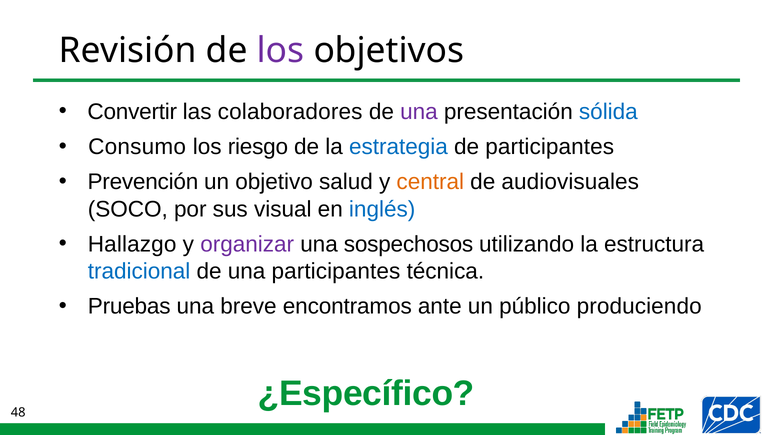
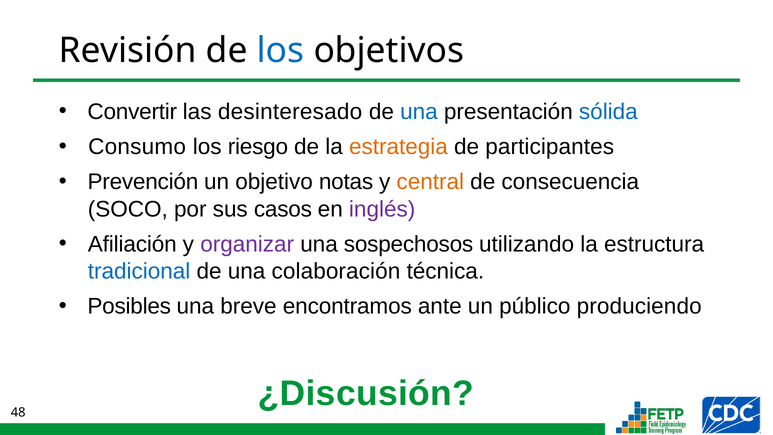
los colour: purple -> blue (281, 51)
colaboradores: colaboradores -> desinteresado (290, 112)
una colour: purple -> blue (419, 112)
estrategia colour: blue -> orange (398, 147)
salud: salud -> notas (346, 182)
audiovisuales: audiovisuales -> consecuencia (570, 182)
visual: visual -> casos (283, 209)
inglés colour: blue -> purple (382, 209)
Hallazgo: Hallazgo -> Afiliación (132, 244)
una participantes: participantes -> colaboración (336, 271)
Pruebas: Pruebas -> Posibles (129, 306)
¿Específico: ¿Específico -> ¿Discusión (366, 393)
